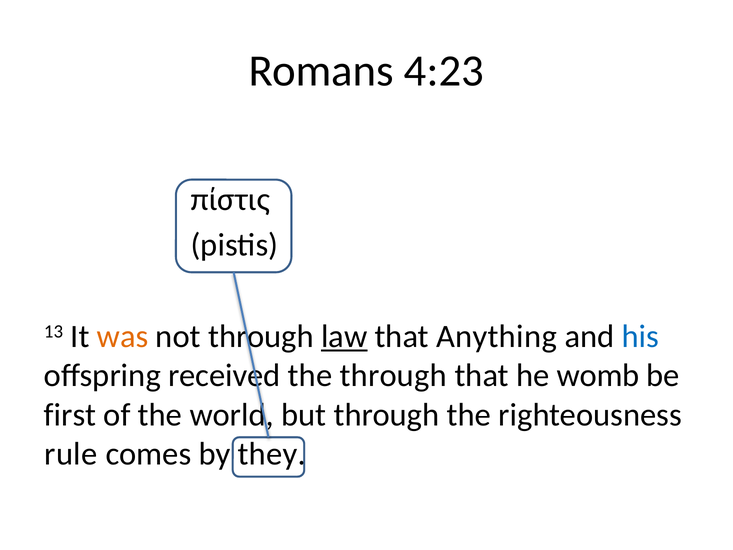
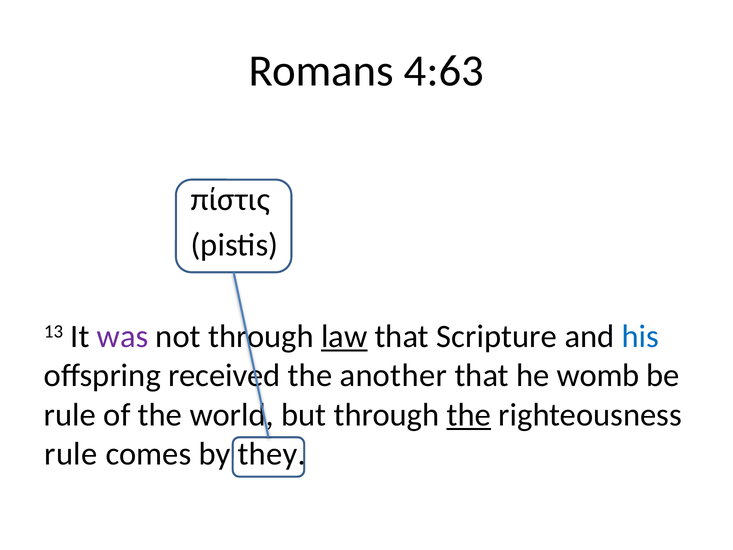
4:23: 4:23 -> 4:63 (444, 71)
was colour: orange -> purple (123, 336)
Anything: Anything -> Scripture (497, 336)
the through: through -> another (393, 376)
first: first -> rule (70, 415)
the underline: none -> present (469, 415)
